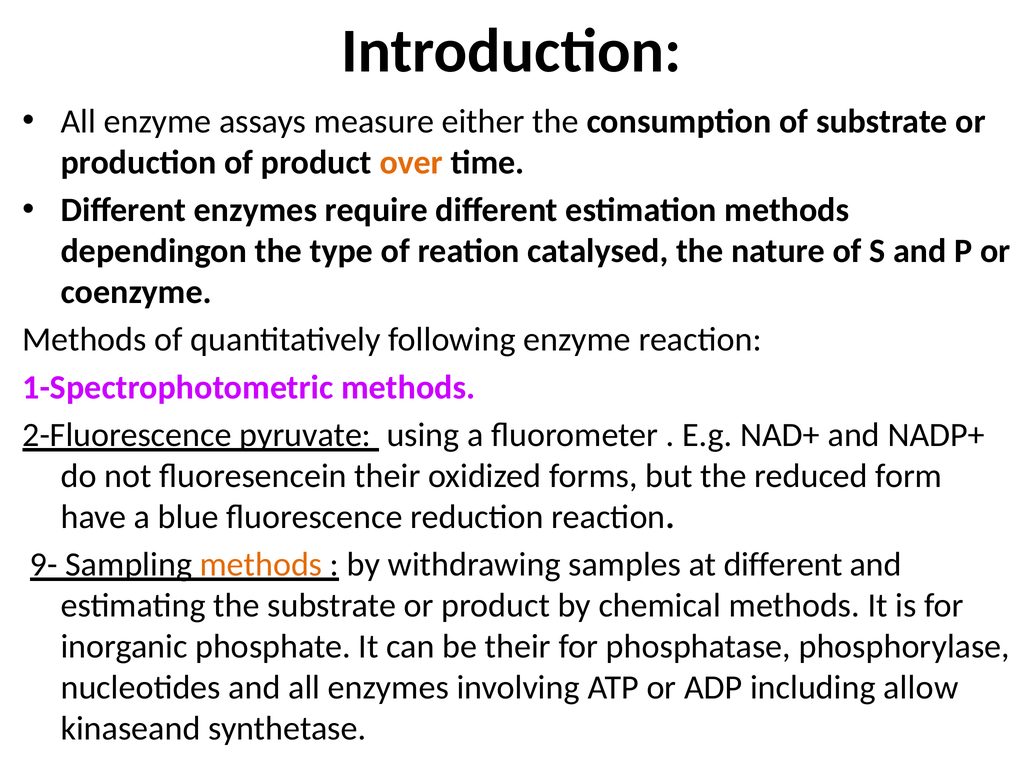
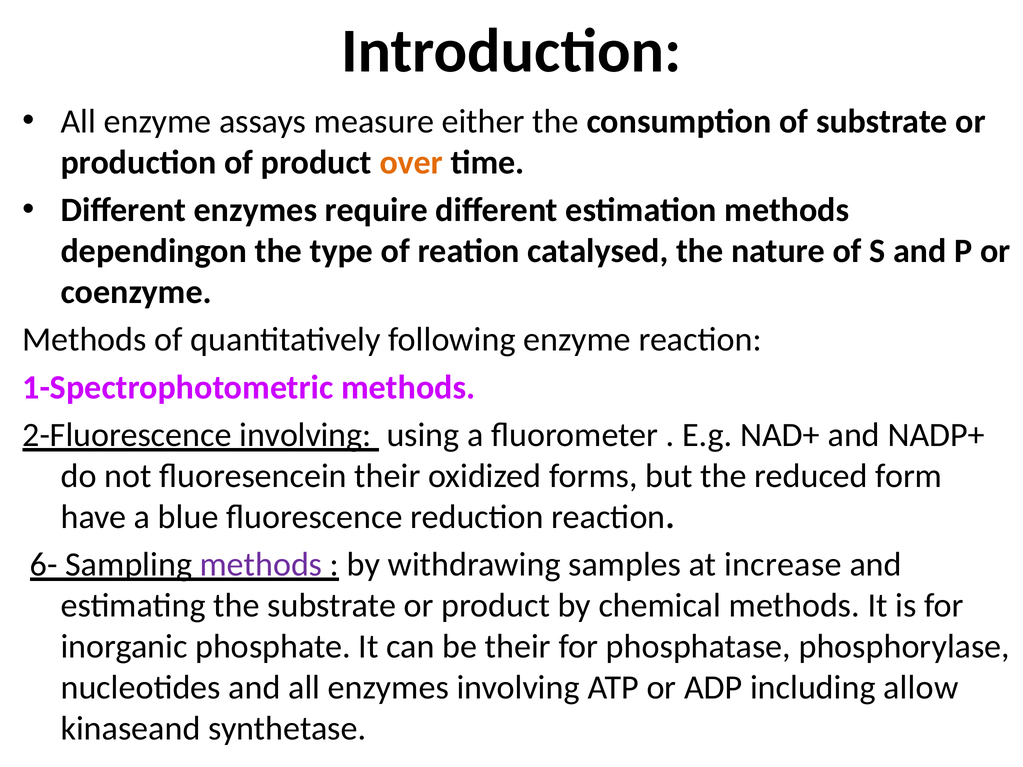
2-Fluorescence pyruvate: pyruvate -> involving (305, 435)
9-: 9- -> 6- (44, 565)
methods colour: orange -> purple (261, 565)
at different: different -> increase (783, 565)
